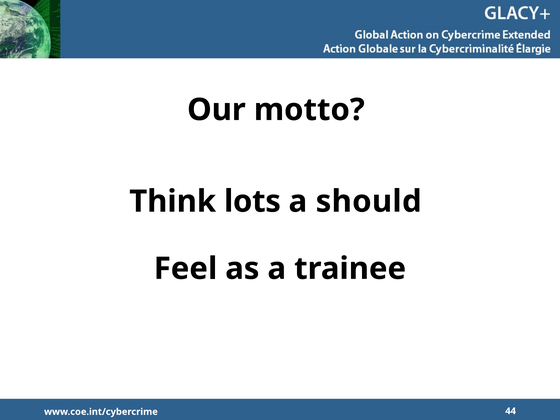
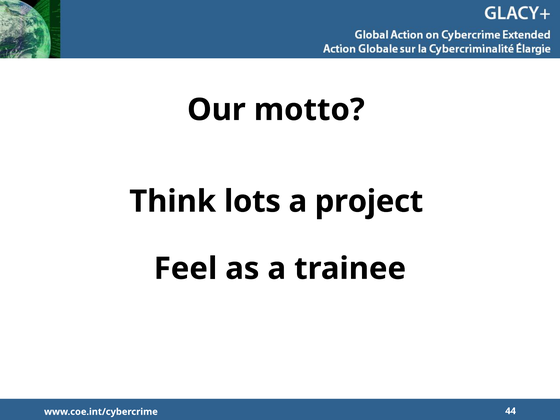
should: should -> project (369, 201)
